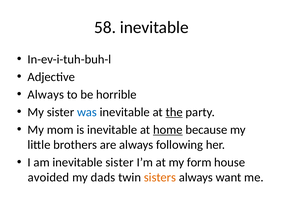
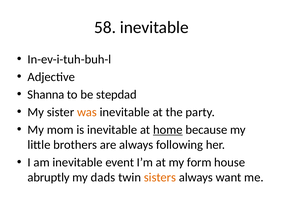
Always: Always -> Shanna (46, 95)
horrible: horrible -> stepdad (116, 95)
was colour: blue -> orange (87, 112)
the underline: present -> none (174, 112)
inevitable sister: sister -> event (120, 163)
avoided: avoided -> abruptly (49, 178)
